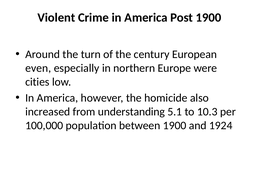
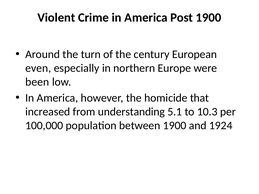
cities: cities -> been (37, 82)
also: also -> that (199, 98)
